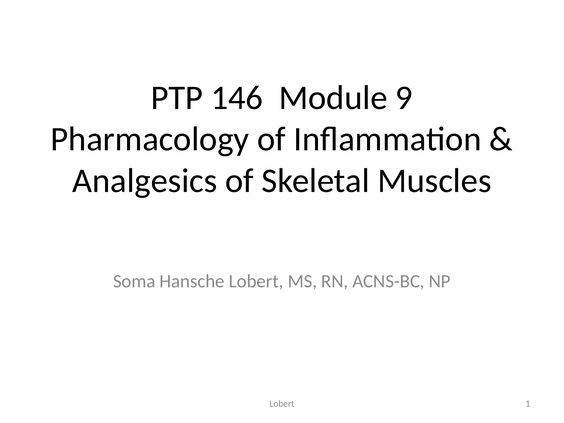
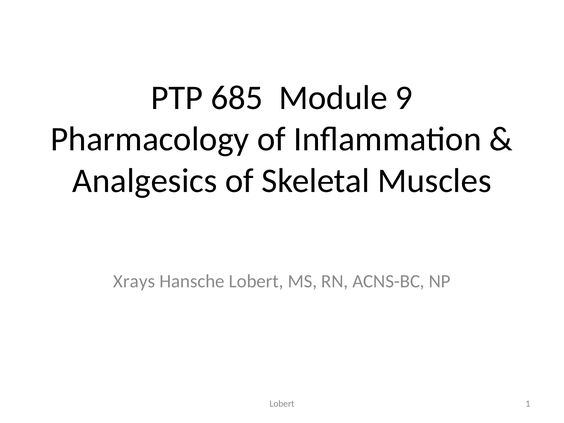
146: 146 -> 685 (237, 98)
Soma: Soma -> Xrays (134, 281)
